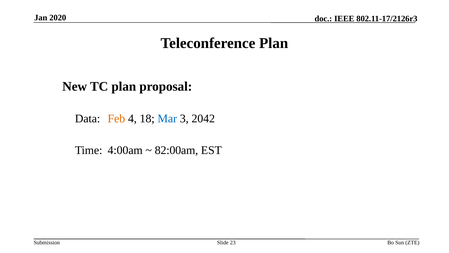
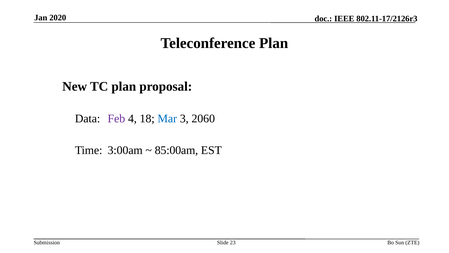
Feb colour: orange -> purple (116, 119)
2042: 2042 -> 2060 (203, 119)
4:00am: 4:00am -> 3:00am (125, 150)
82:00am: 82:00am -> 85:00am (176, 150)
